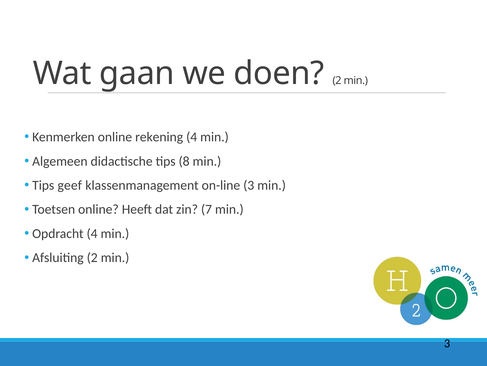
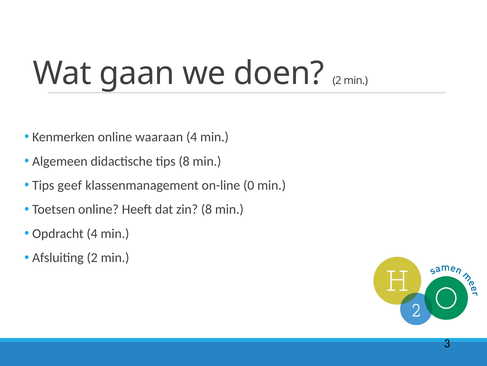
rekening: rekening -> waaraan (159, 137)
on-line 3: 3 -> 0 (249, 185)
zin 7: 7 -> 8 (206, 209)
